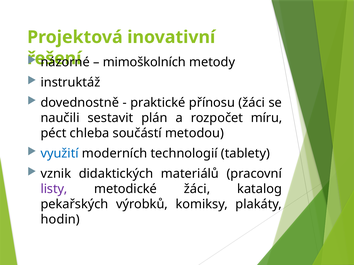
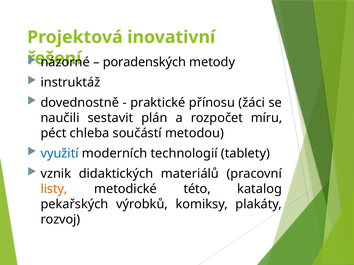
mimoškolních: mimoškolních -> poradenských (144, 62)
listy colour: purple -> orange (54, 189)
metodické žáci: žáci -> této (197, 189)
hodin: hodin -> rozvoj (60, 220)
